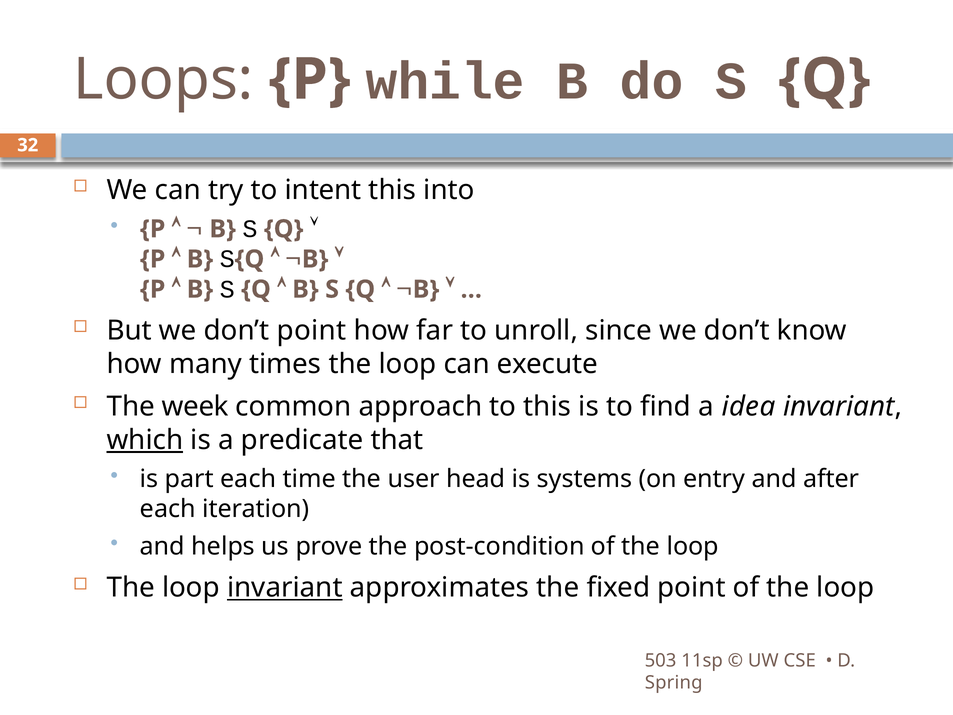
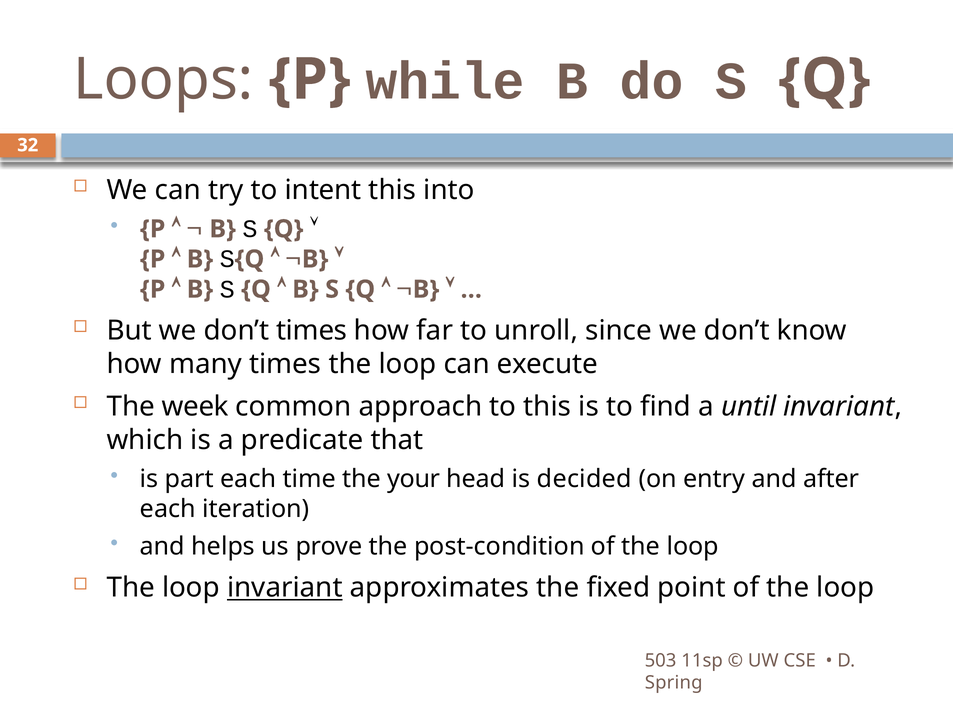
don’t point: point -> times (312, 330)
idea: idea -> until (749, 406)
which underline: present -> none (145, 440)
user: user -> your (414, 479)
systems: systems -> decided (584, 479)
